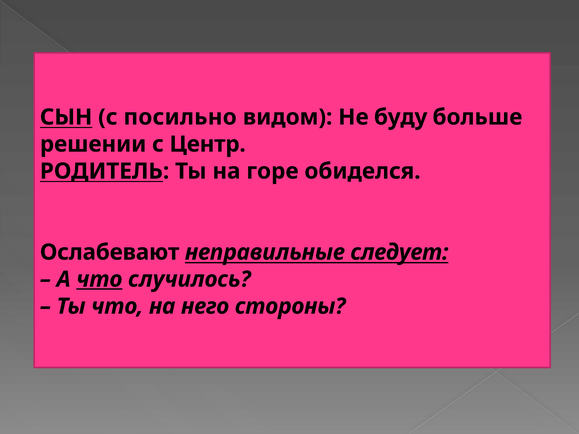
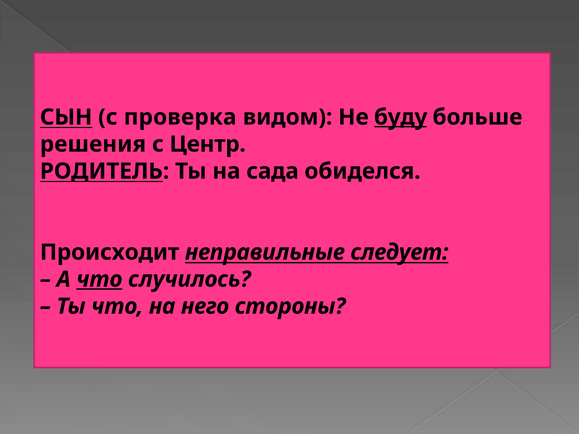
посильно: посильно -> проверка (180, 117)
буду underline: none -> present (401, 117)
решении: решении -> решения (93, 144)
горе: горе -> сада (273, 171)
Ослабевают: Ослабевают -> Происходит (110, 252)
